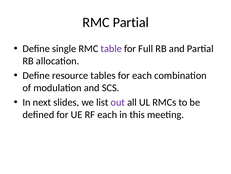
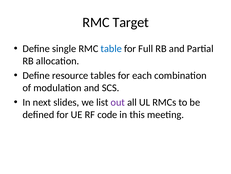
RMC Partial: Partial -> Target (131, 22)
table colour: purple -> blue (111, 48)
RF each: each -> code (107, 114)
